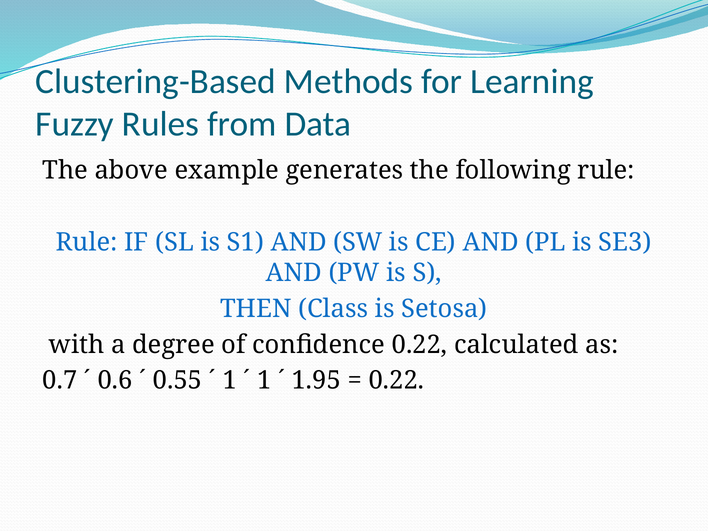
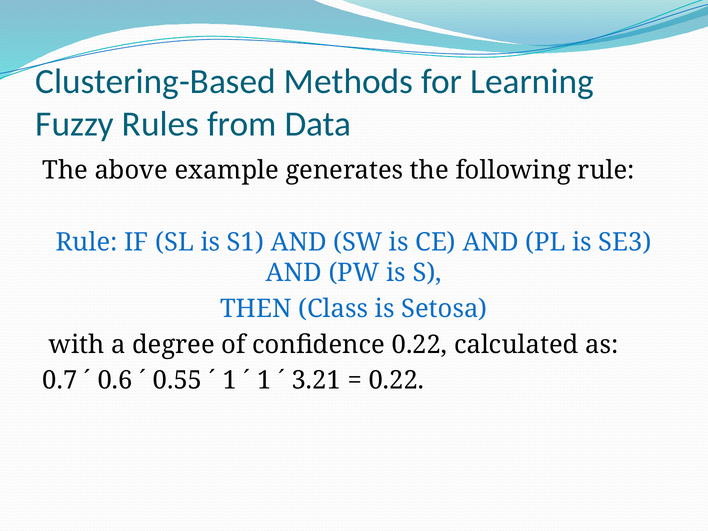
1.95: 1.95 -> 3.21 (316, 380)
